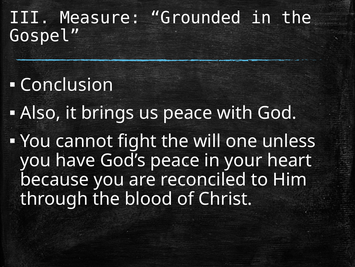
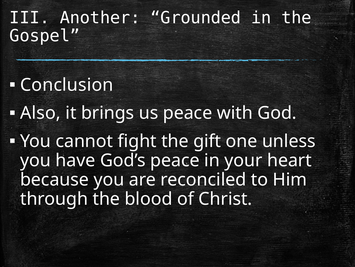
Measure: Measure -> Another (100, 18)
will: will -> gift (207, 141)
